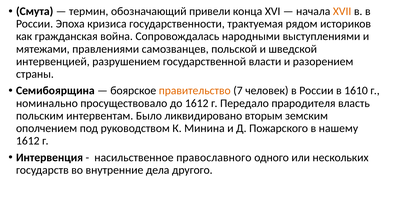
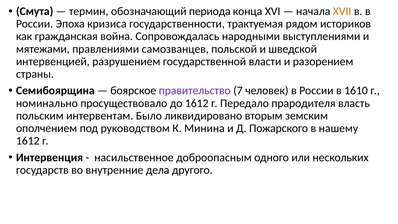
привели: привели -> периода (210, 11)
правительство colour: orange -> purple (195, 91)
православного: православного -> доброопасным (214, 157)
